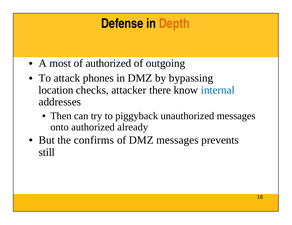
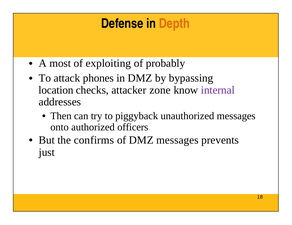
of authorized: authorized -> exploiting (108, 64)
outgoing: outgoing -> probably (166, 64)
there: there -> zone (160, 90)
internal colour: blue -> purple (218, 90)
already: already -> officers (133, 127)
still: still -> just (47, 153)
